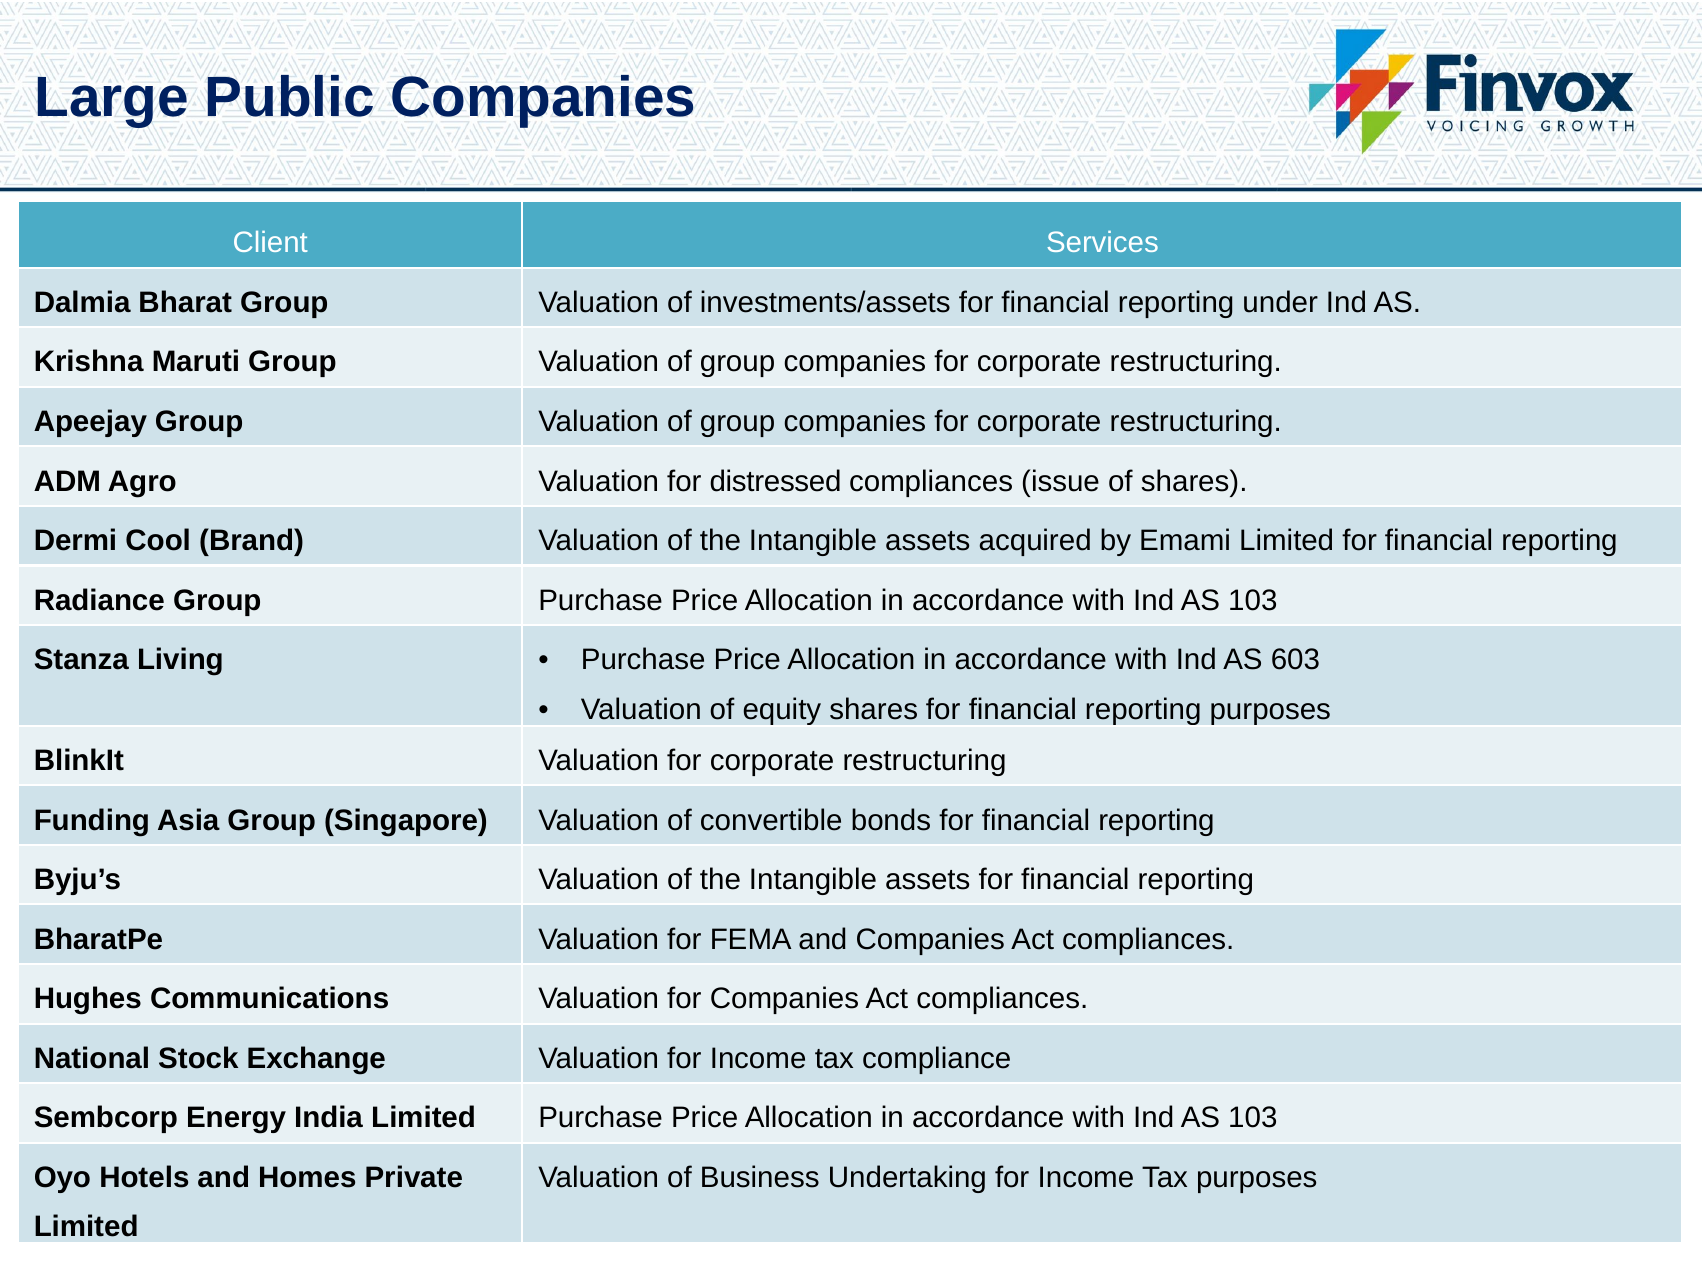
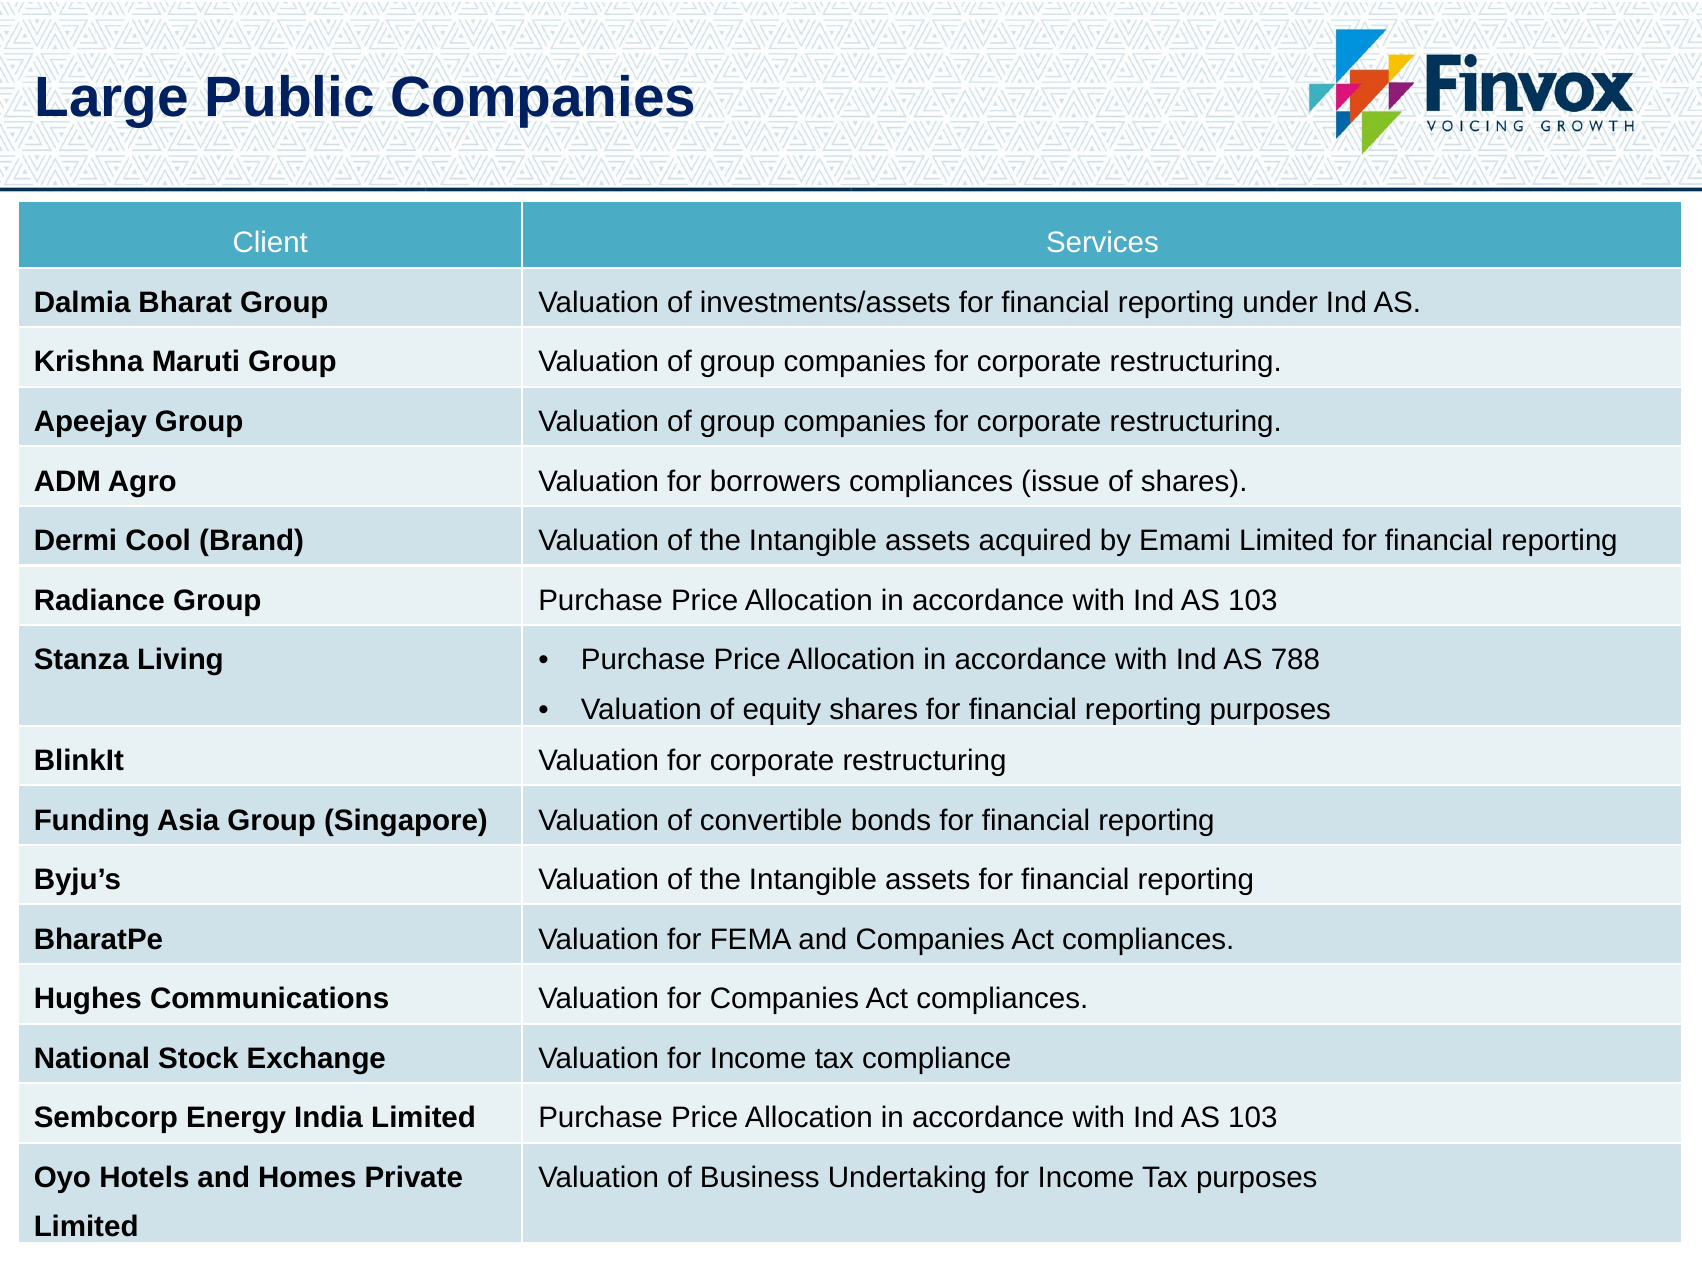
distressed: distressed -> borrowers (775, 481)
603: 603 -> 788 (1295, 660)
